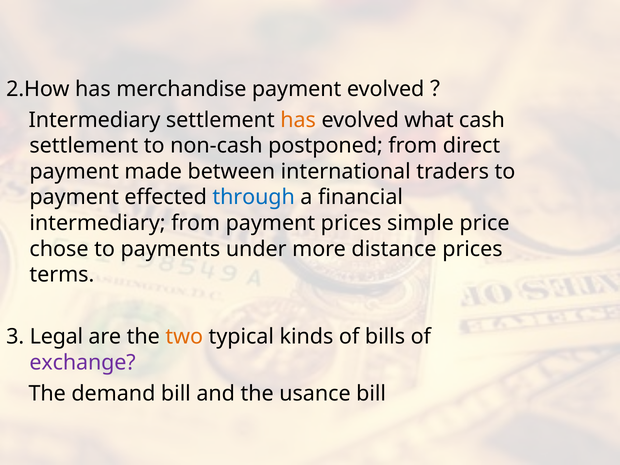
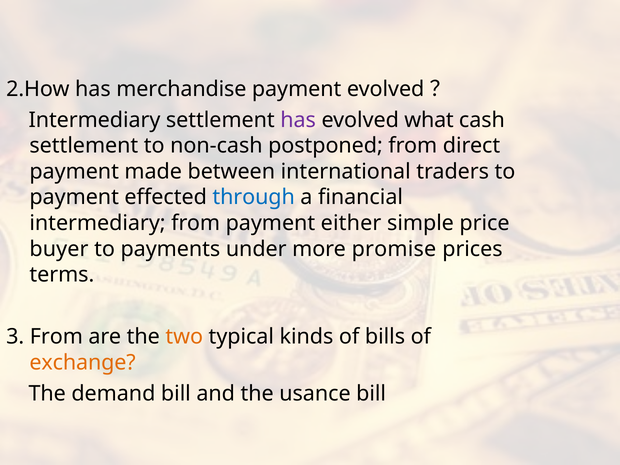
has colour: orange -> purple (298, 120)
payment prices: prices -> either (351, 223)
chose: chose -> buyer (59, 249)
distance: distance -> promise (394, 249)
3 Legal: Legal -> From (56, 337)
exchange colour: purple -> orange (83, 363)
